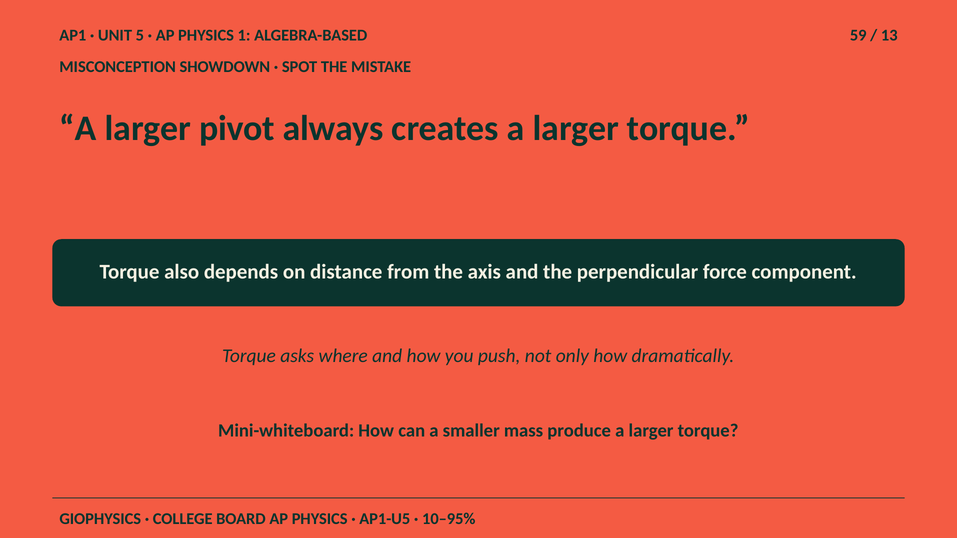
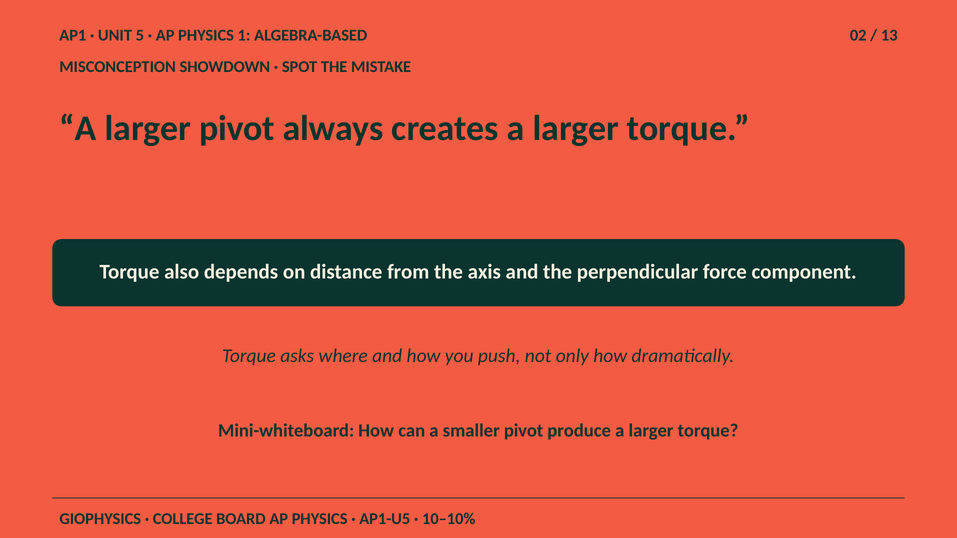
59: 59 -> 02 (858, 35)
smaller mass: mass -> pivot (524, 431)
10–95%: 10–95% -> 10–10% (449, 519)
